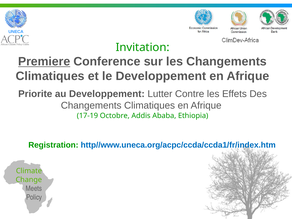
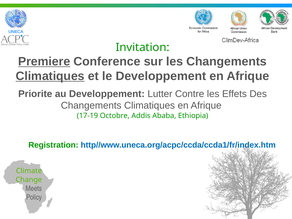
Climatiques underline: none -> present (50, 76)
